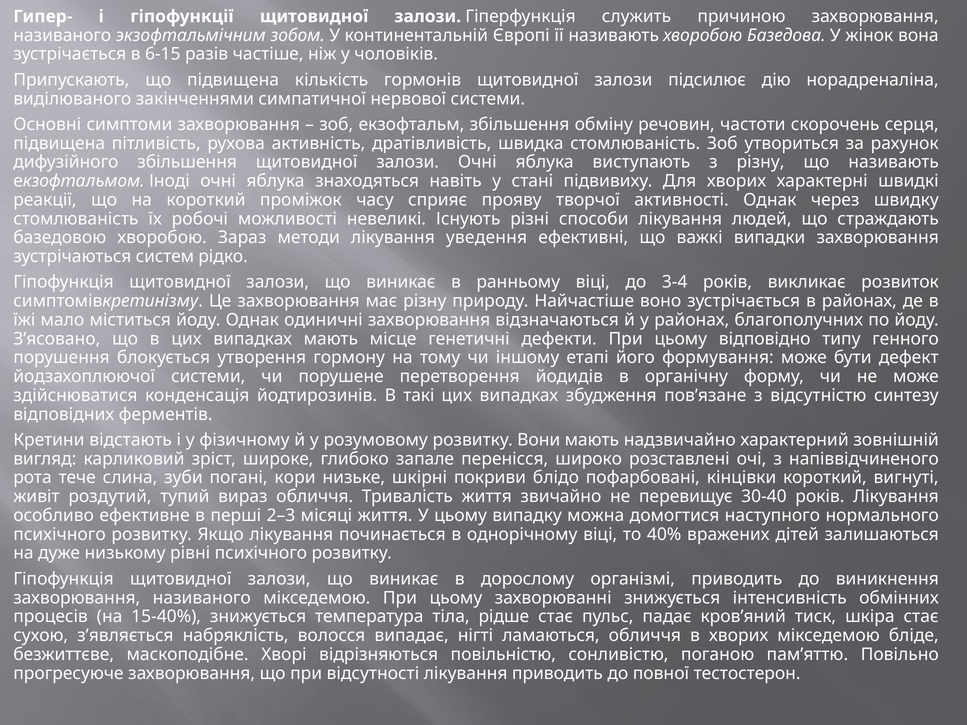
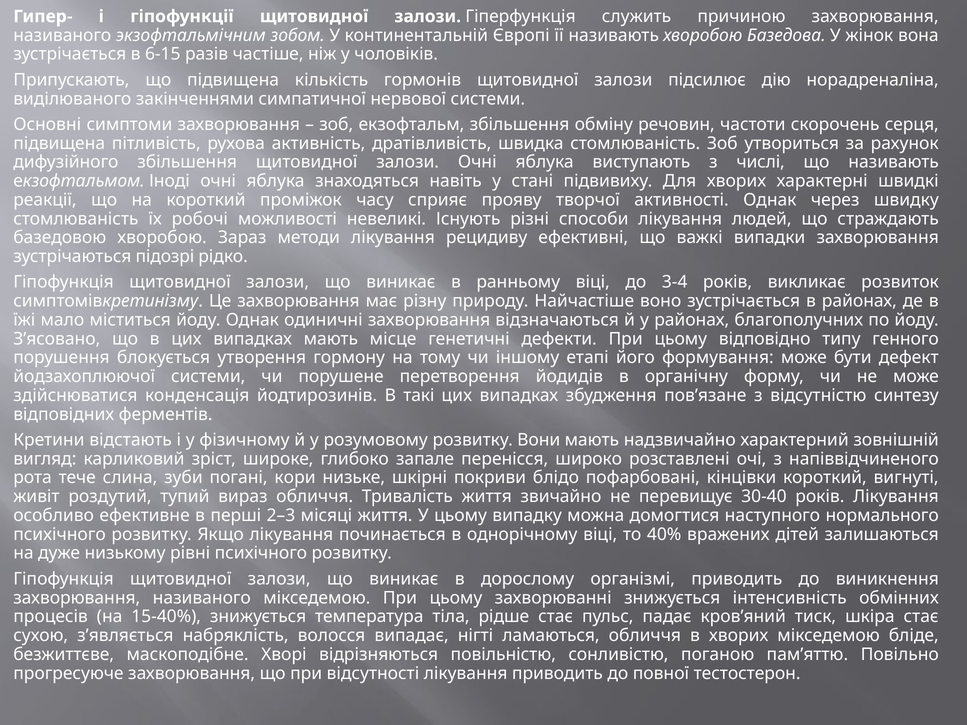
з різну: різну -> числі (761, 162)
уведення: уведення -> рецидиву (487, 238)
систем: систем -> підозрі (165, 257)
